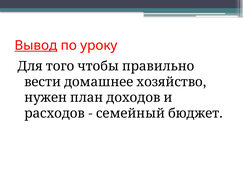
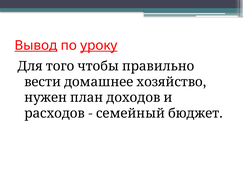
уроку underline: none -> present (99, 45)
